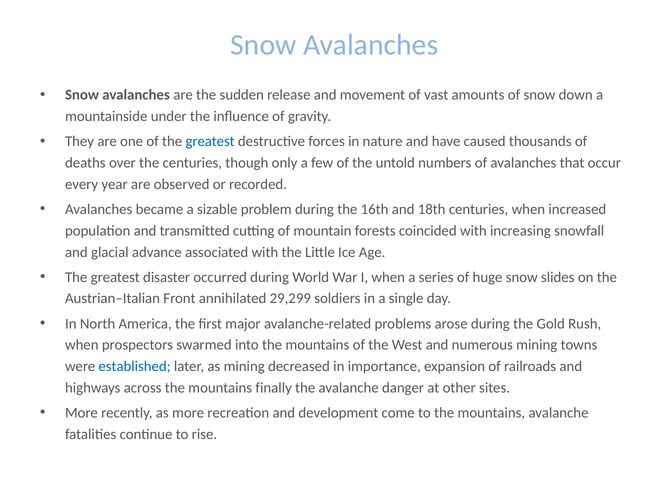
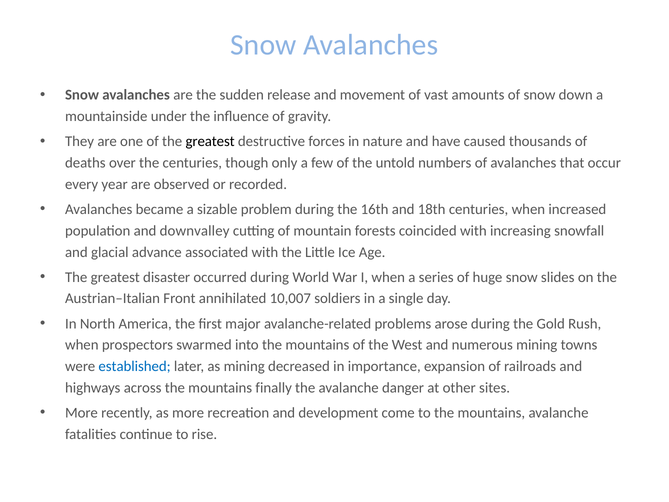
greatest colour: blue -> black (210, 141)
transmitted: transmitted -> downvalley (195, 231)
29,299: 29,299 -> 10,007 (290, 298)
